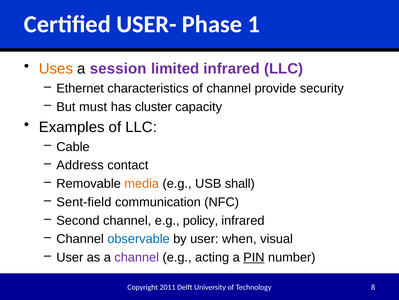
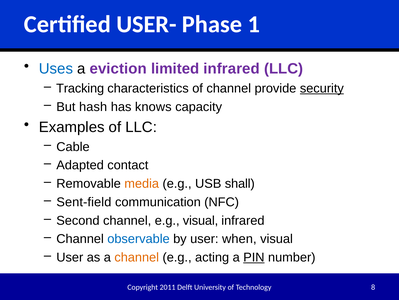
Uses colour: orange -> blue (56, 69)
session: session -> eviction (118, 69)
Ethernet: Ethernet -> Tracking (80, 88)
security underline: none -> present (322, 88)
must: must -> hash (93, 107)
cluster: cluster -> knows (153, 107)
Address: Address -> Adapted (80, 165)
e.g policy: policy -> visual (201, 220)
channel colour: purple -> orange (137, 257)
